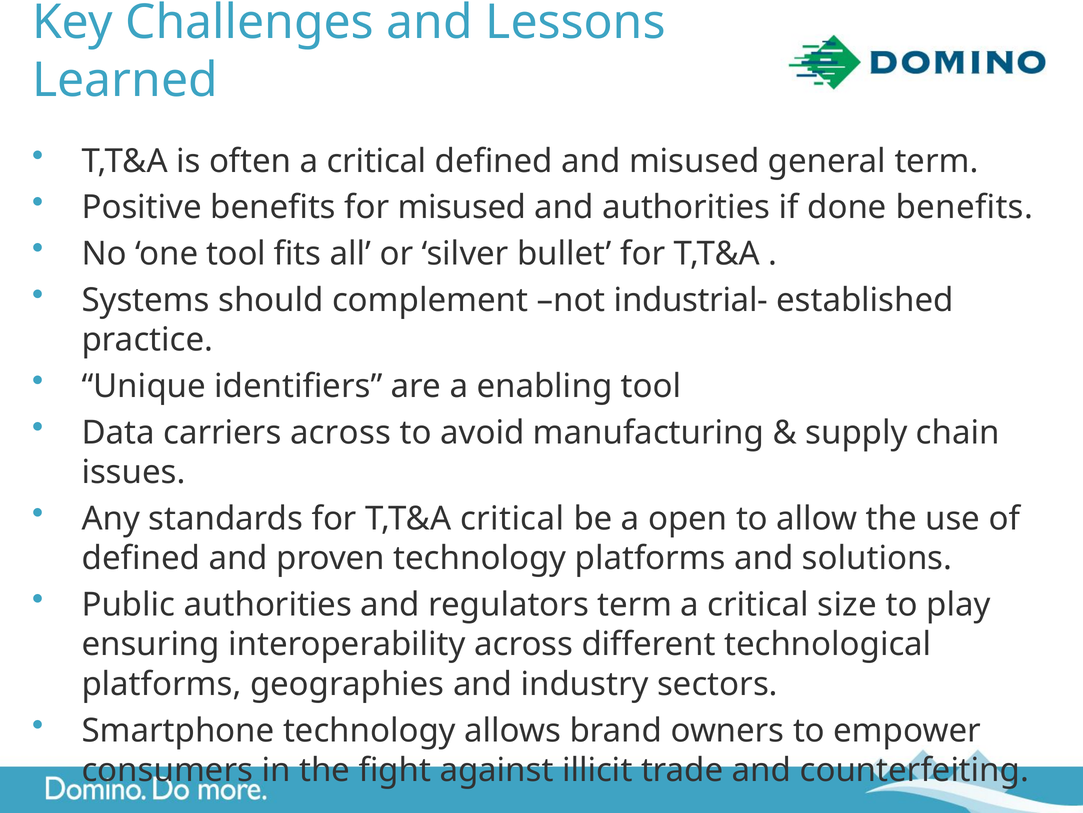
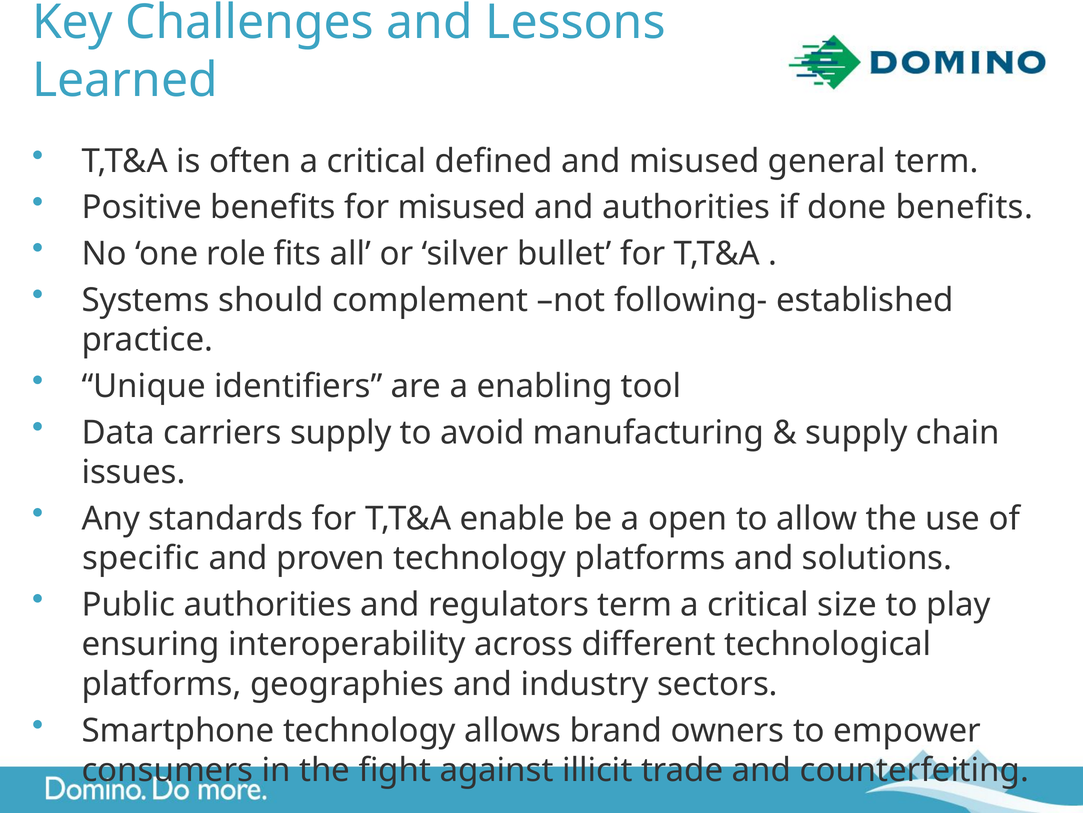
one tool: tool -> role (236, 254)
industrial-: industrial- -> following- (691, 300)
carriers across: across -> supply (341, 432)
T,T&A critical: critical -> enable (512, 518)
defined: defined -> specific (141, 558)
